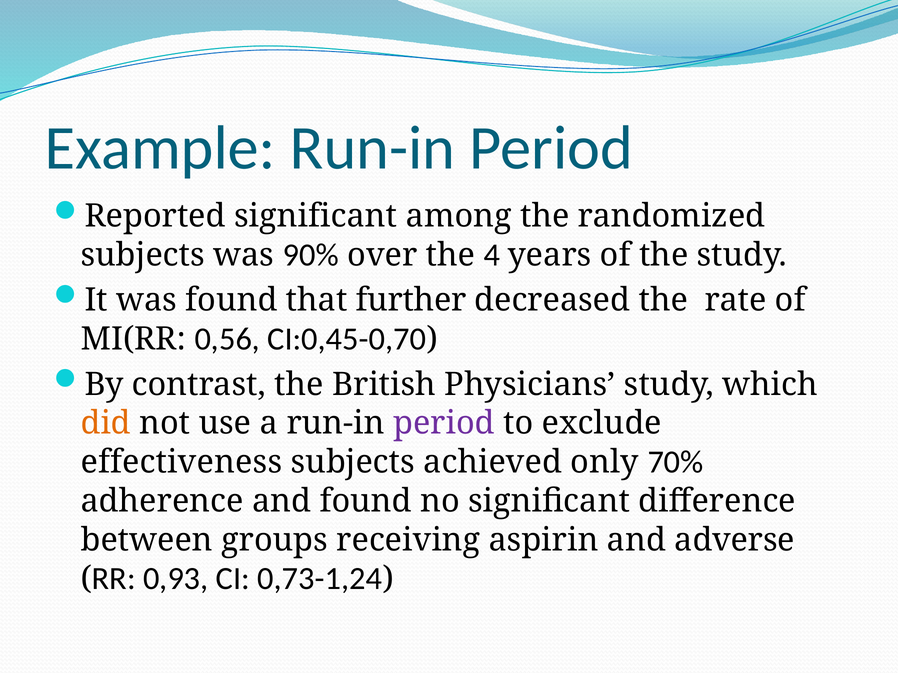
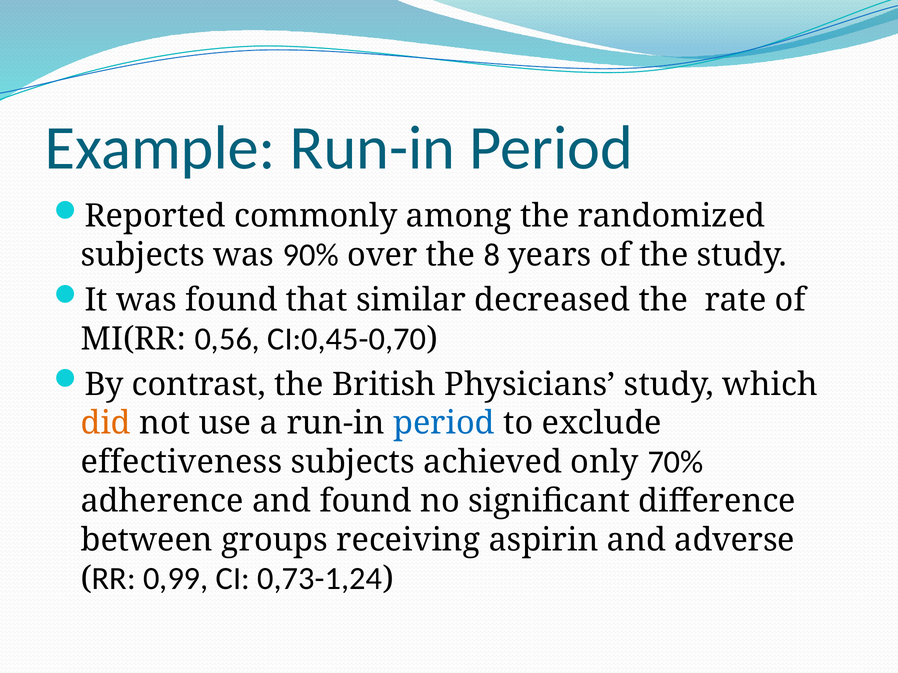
Reported significant: significant -> commonly (316, 216)
4: 4 -> 8 (492, 255)
further: further -> similar (411, 300)
period colour: purple -> blue (444, 424)
0,93: 0,93 -> 0,99 (176, 579)
